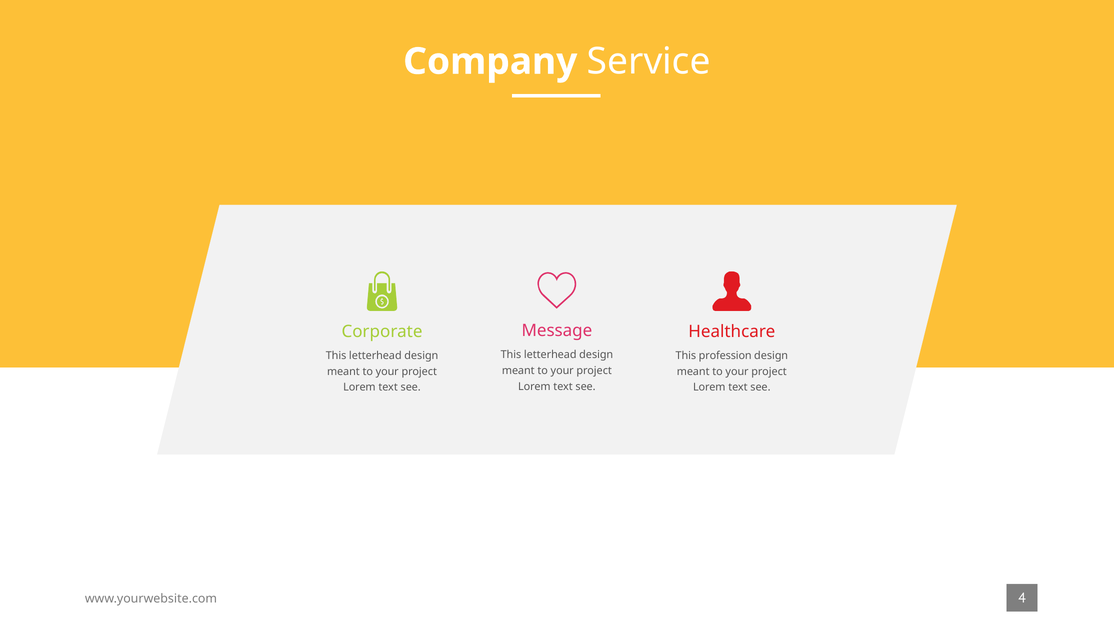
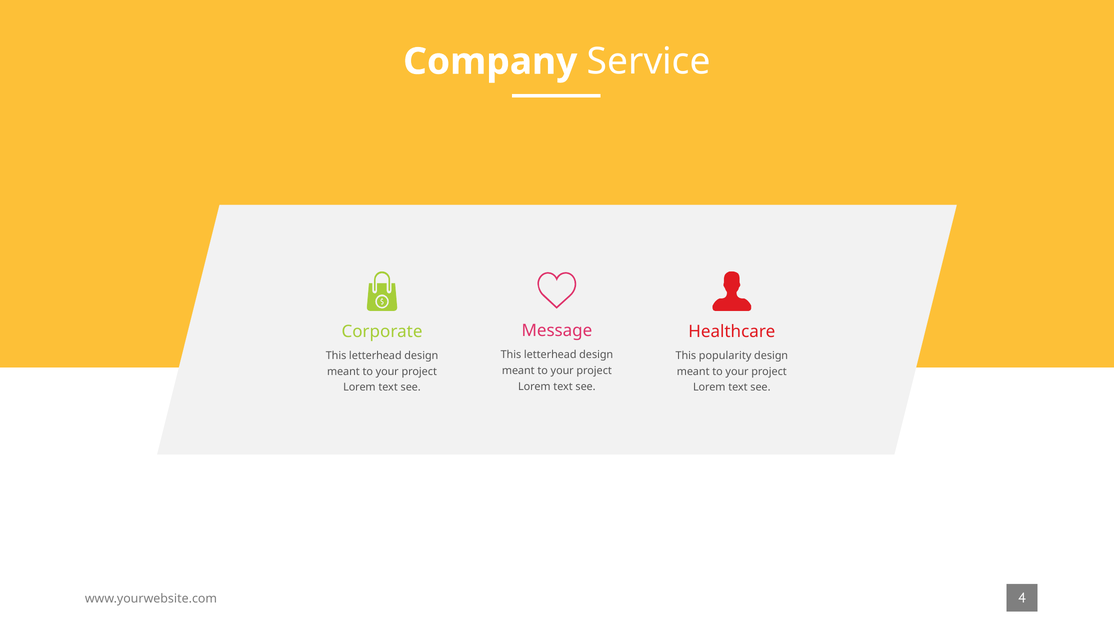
profession: profession -> popularity (725, 355)
